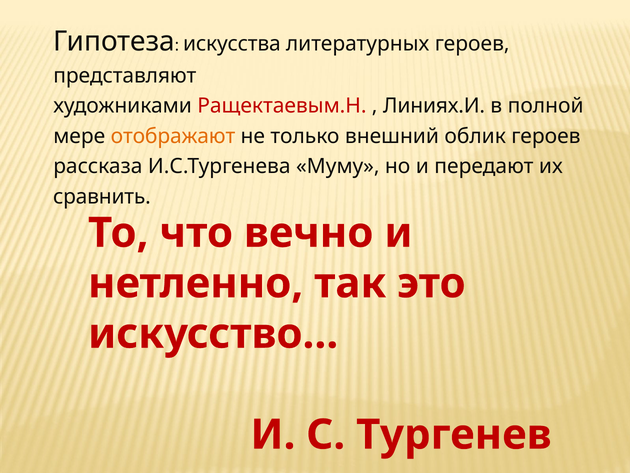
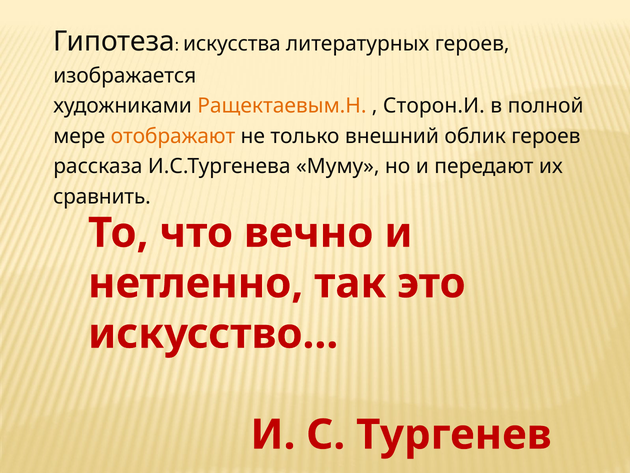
представляют: представляют -> изображается (125, 76)
Ращектаевым.Н colour: red -> orange (282, 106)
Линиях.И: Линиях.И -> Сторон.И (434, 106)
